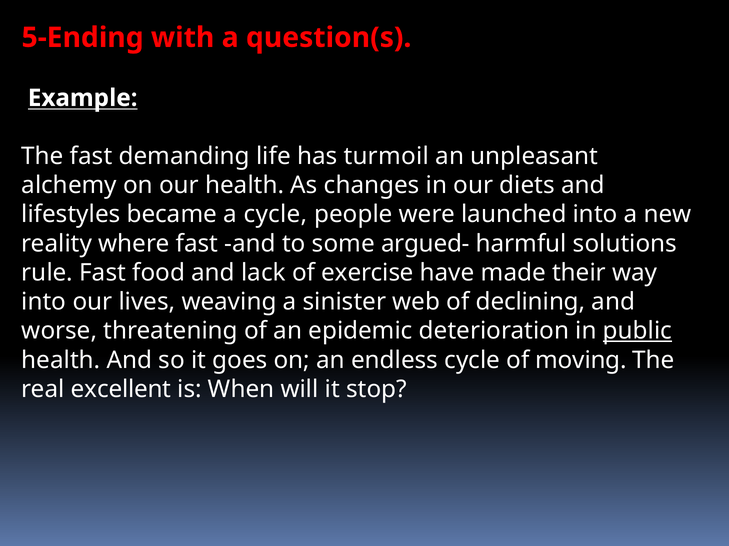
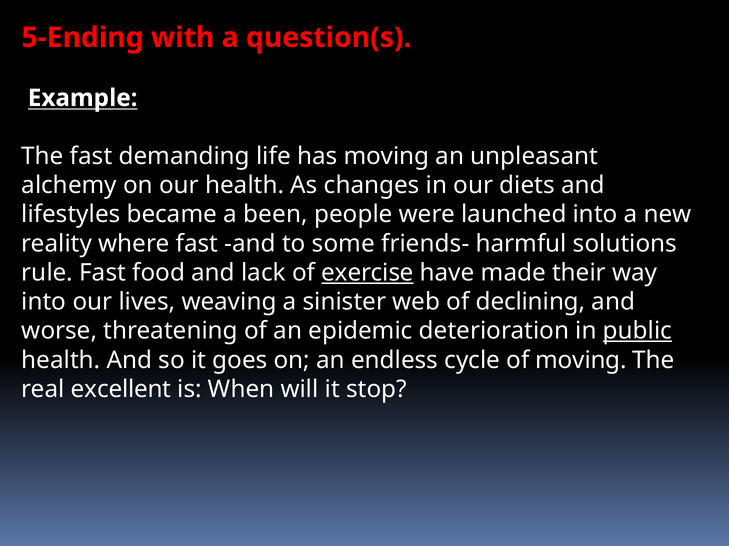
has turmoil: turmoil -> moving (386, 156)
a cycle: cycle -> been (276, 215)
argued-: argued- -> friends- (425, 244)
exercise underline: none -> present (368, 273)
